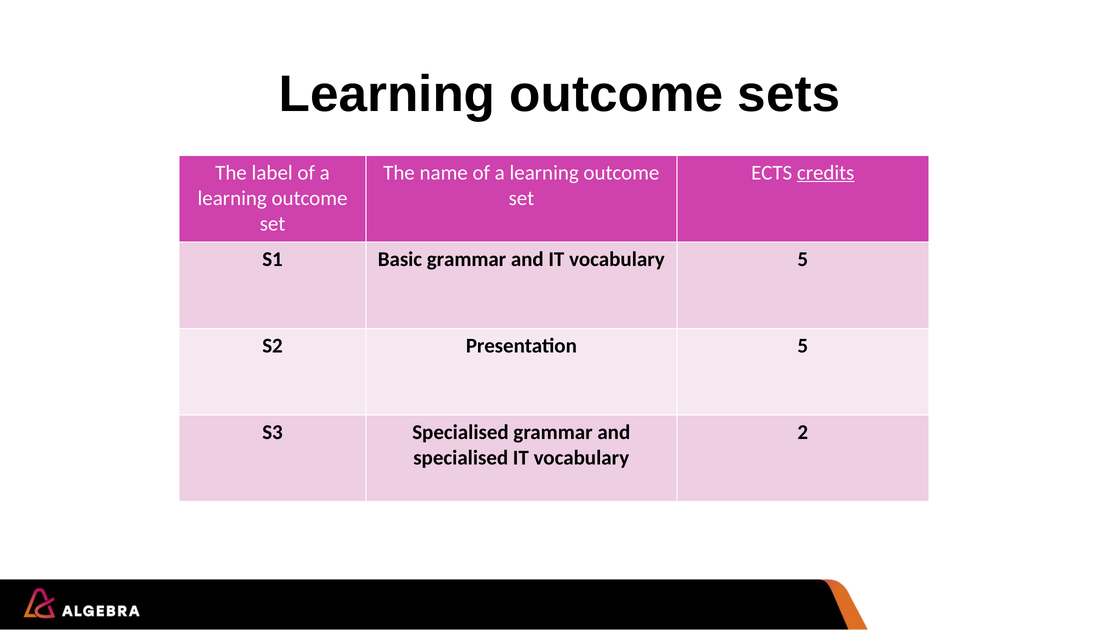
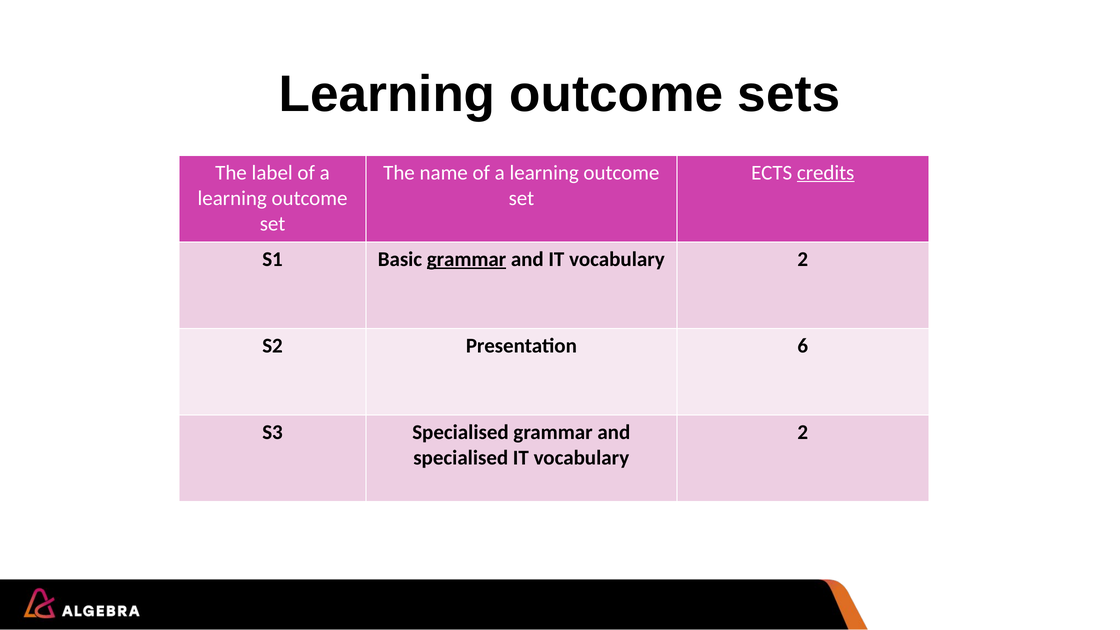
grammar underline: none -> present (466, 259)
and IT vocabulary 5: 5 -> 2 (803, 259)
Presentation 5: 5 -> 6 (803, 346)
